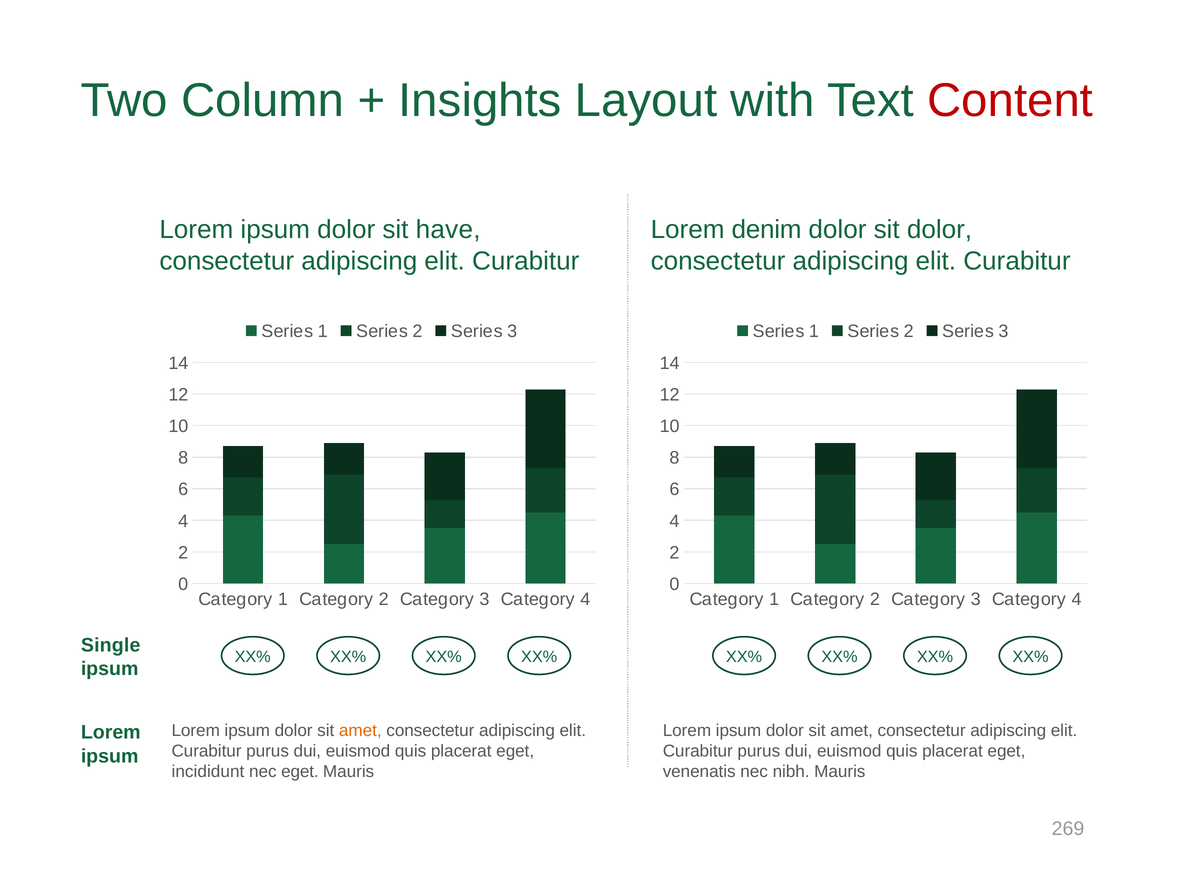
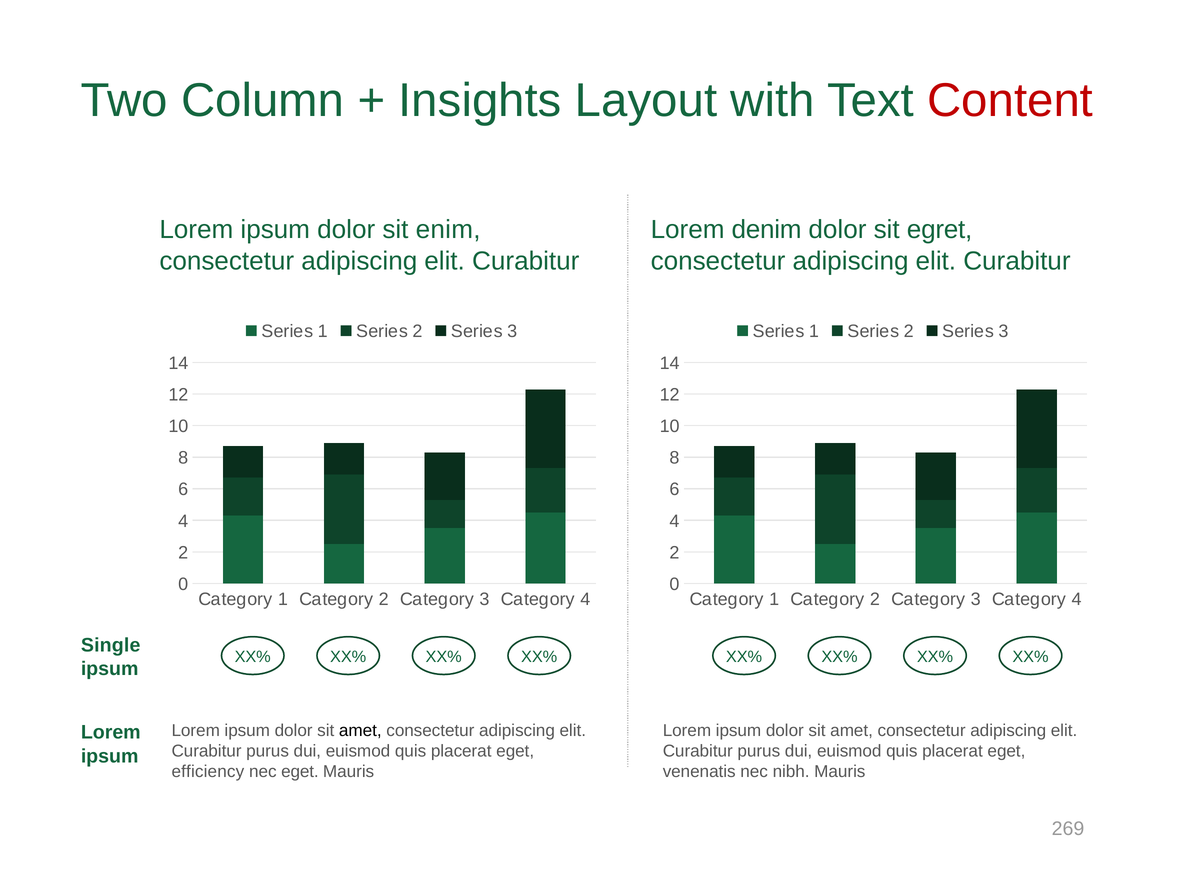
have: have -> enim (448, 230)
sit dolor: dolor -> egret (940, 230)
amet colour: orange -> black (360, 730)
incididunt: incididunt -> efficiency (208, 771)
